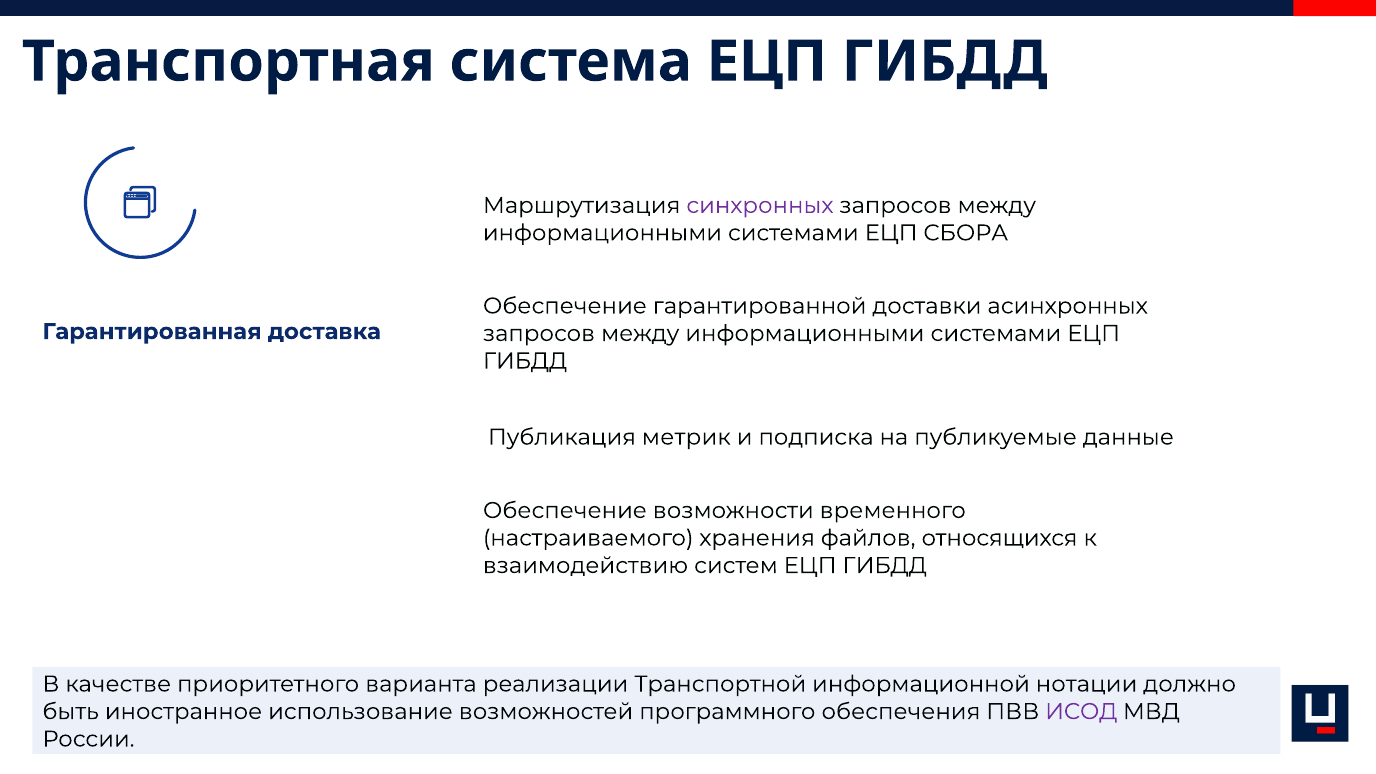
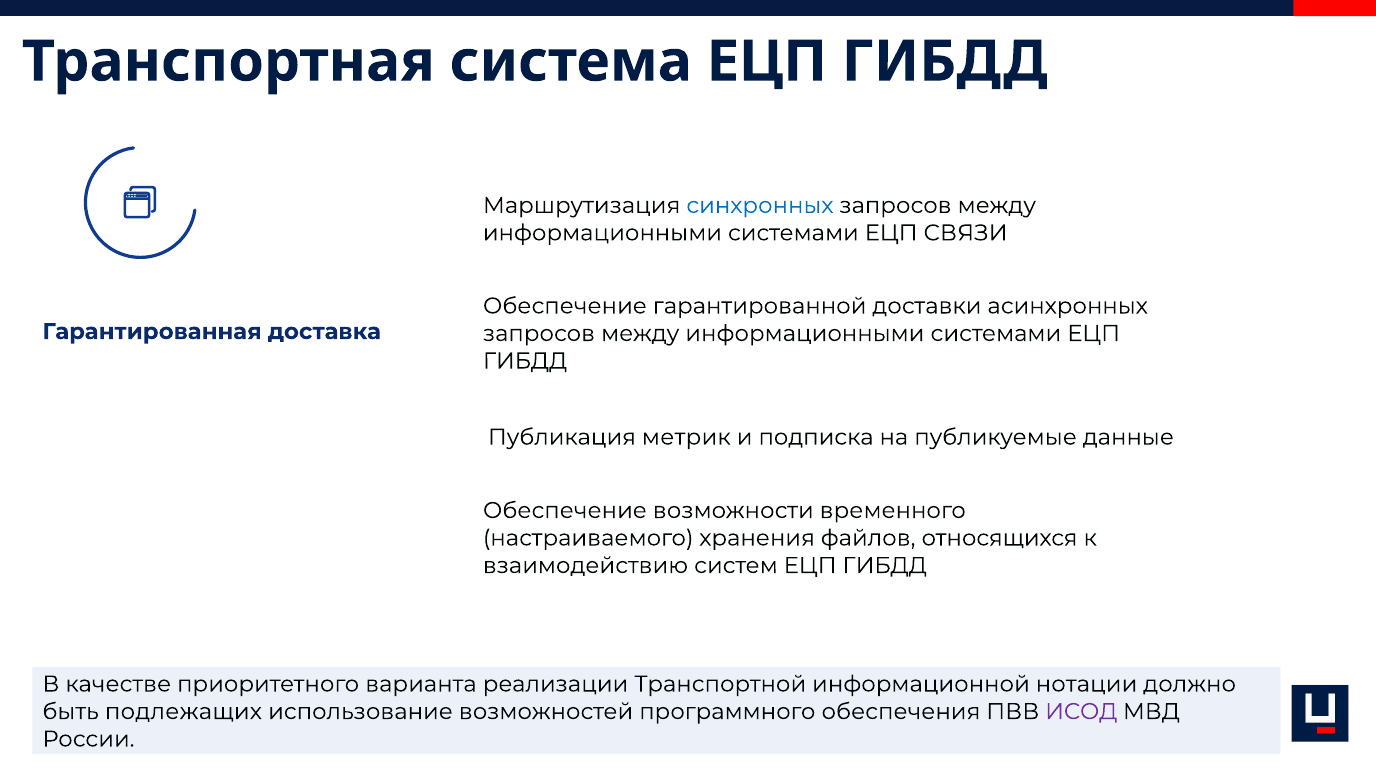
синхронных colour: purple -> blue (760, 205)
СБОРА: СБОРА -> СВЯЗИ (966, 233)
иностранное: иностранное -> подлежащих (183, 712)
